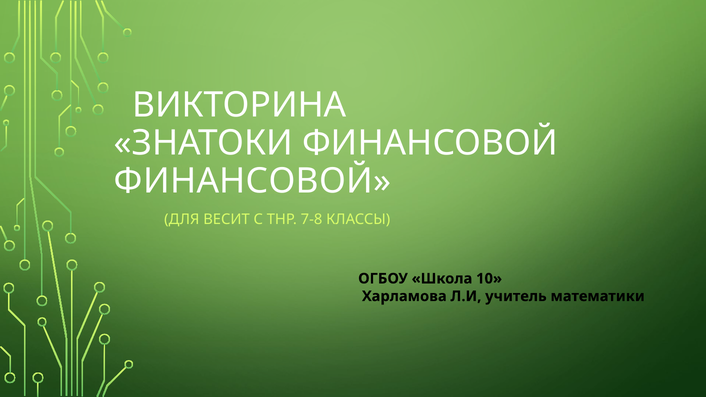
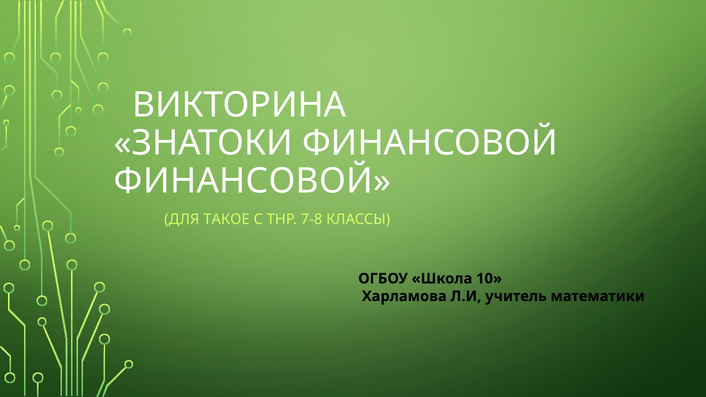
ВЕСИТ: ВЕСИТ -> ТАКОЕ (226, 219)
